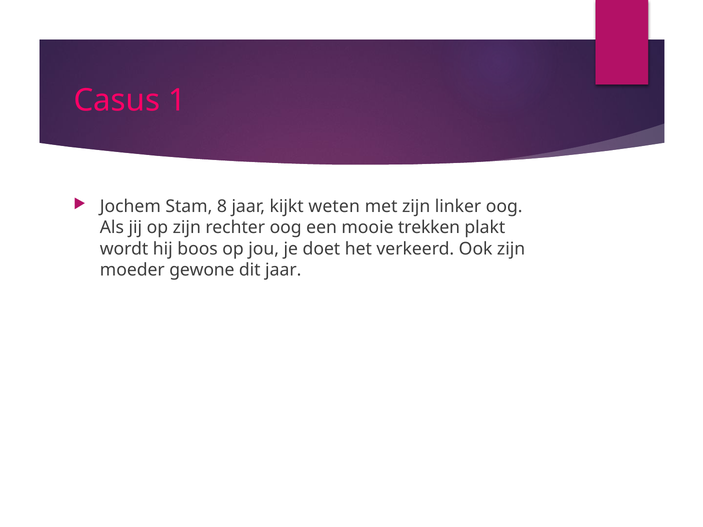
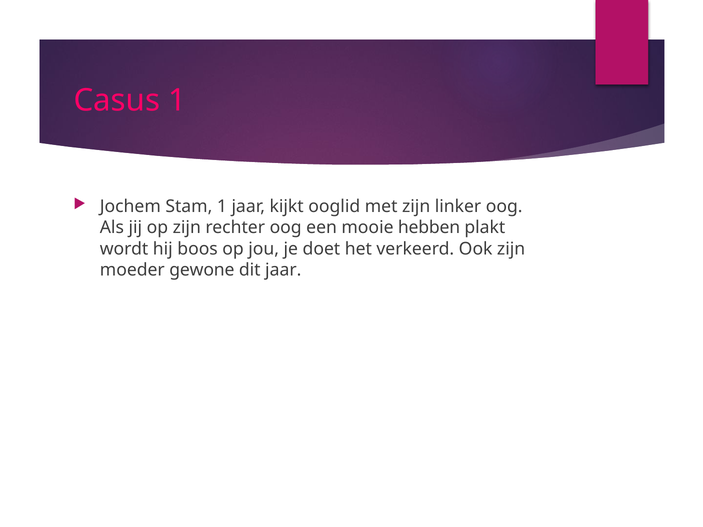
Stam 8: 8 -> 1 (222, 207)
weten: weten -> ooglid (334, 207)
trekken: trekken -> hebben (429, 228)
